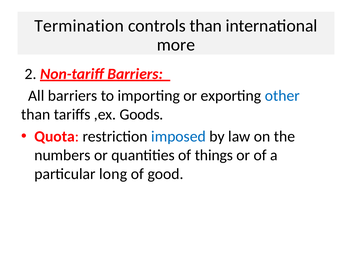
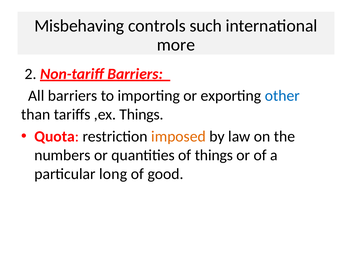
Termination: Termination -> Misbehaving (79, 26)
controls than: than -> such (206, 26)
,ex Goods: Goods -> Things (141, 115)
imposed colour: blue -> orange (179, 136)
